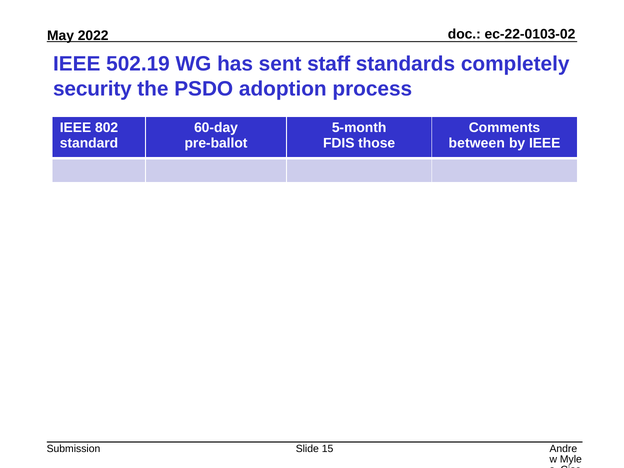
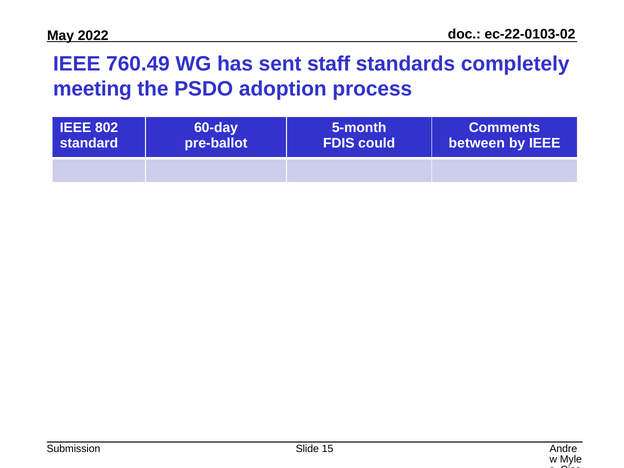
502.19: 502.19 -> 760.49 (138, 64)
security: security -> meeting (92, 89)
those: those -> could (377, 143)
